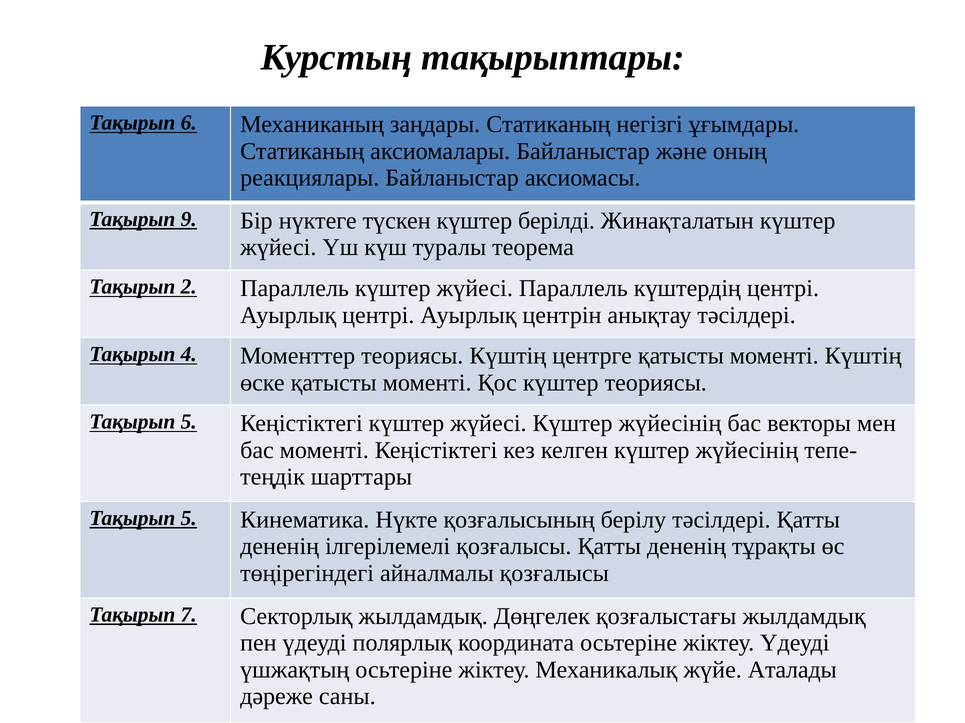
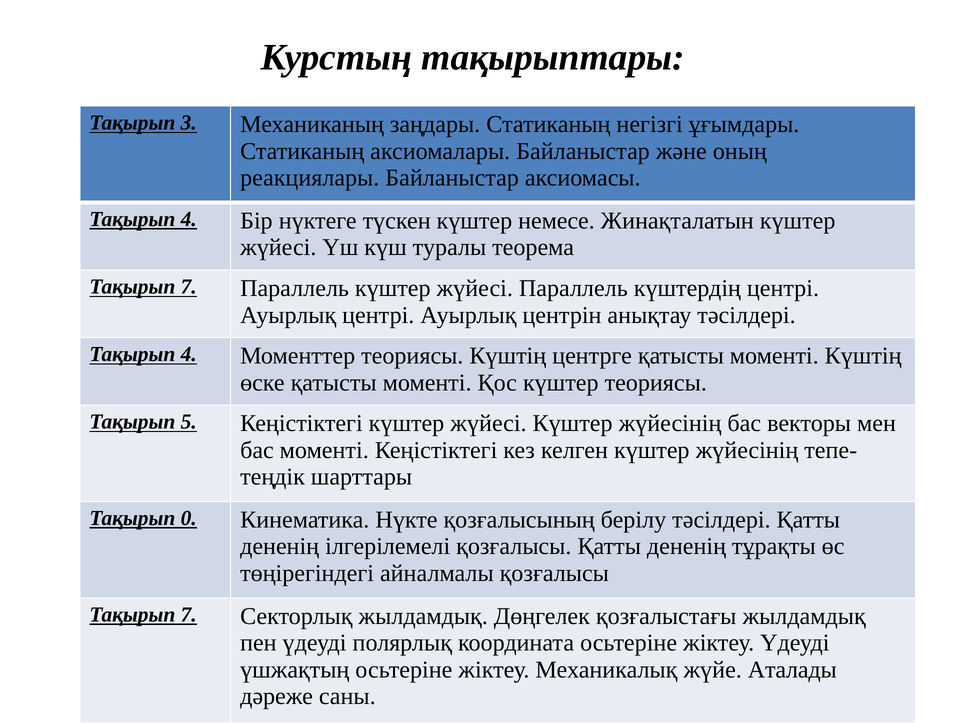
6: 6 -> 3 (189, 123)
9: 9 -> 4 (189, 220)
берілді: берілді -> немесе (556, 221)
2: 2 -> 7 (189, 287)
5: 5 -> 0 (189, 519)
